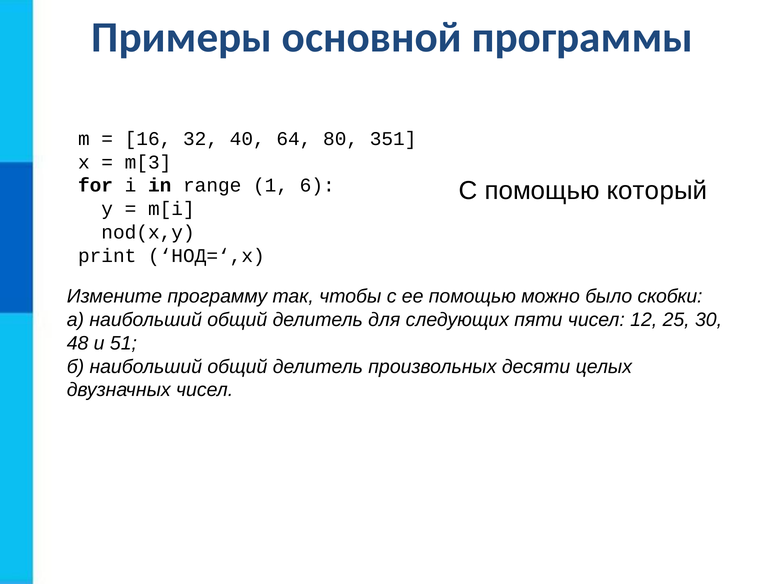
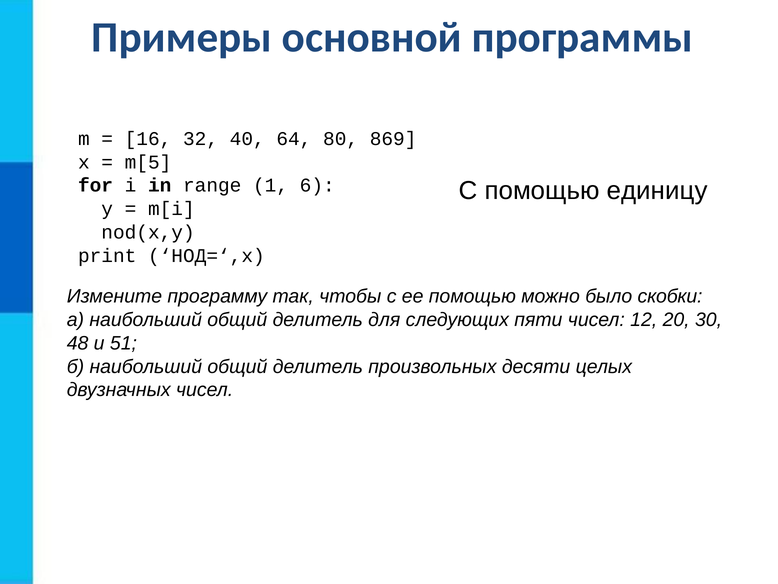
351: 351 -> 869 (393, 139)
m[3: m[3 -> m[5 (148, 162)
который: который -> единицу (657, 190)
25: 25 -> 20 (676, 320)
